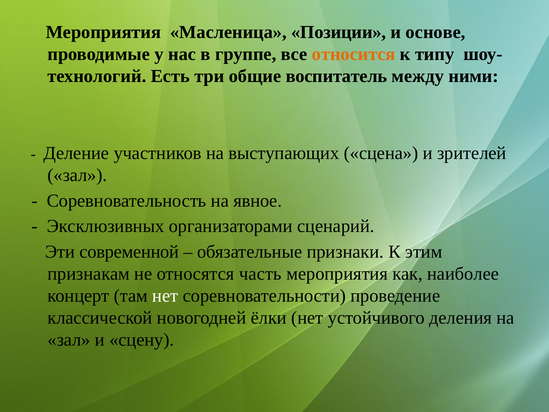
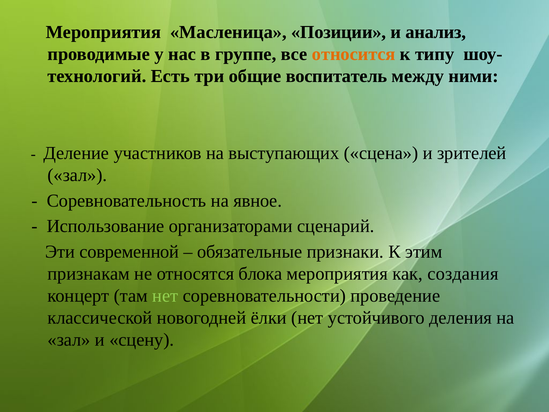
основе: основе -> анализ (436, 32)
Эксклюзивных: Эксклюзивных -> Использование (105, 226)
часть: часть -> блока (261, 274)
наиболее: наиболее -> создания (463, 274)
нет colour: white -> light green (165, 296)
